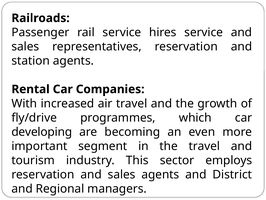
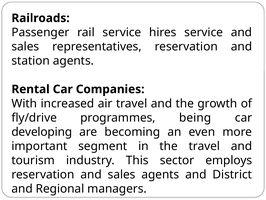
which: which -> being (195, 117)
